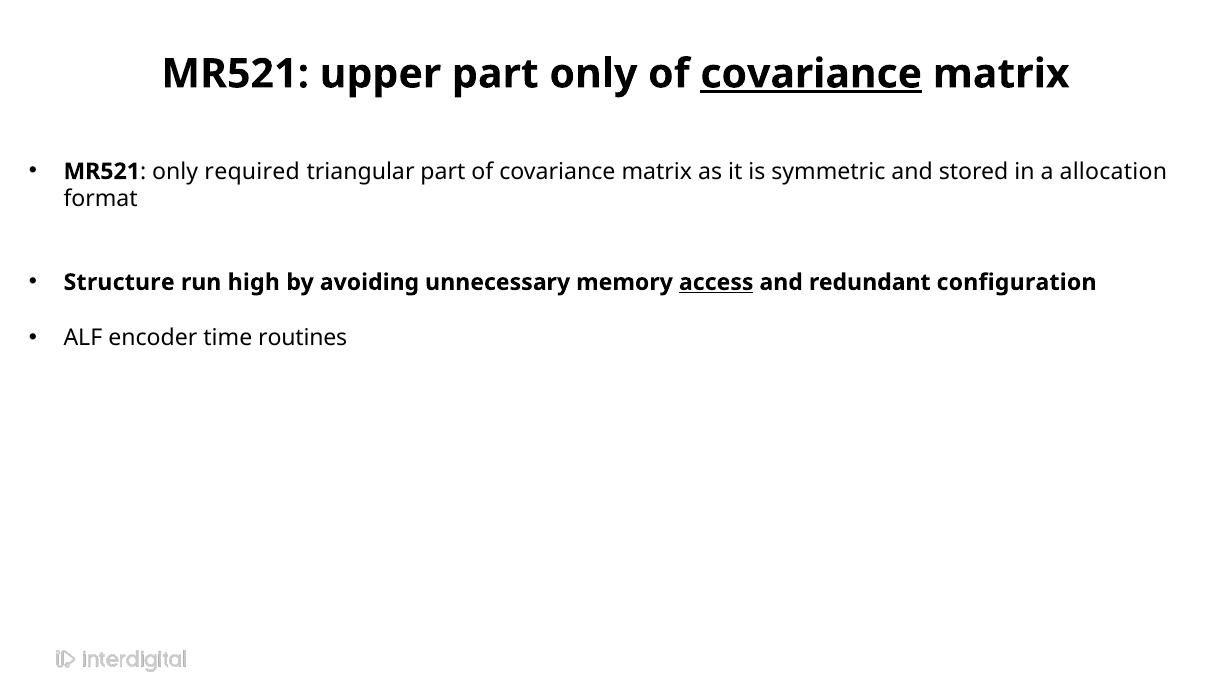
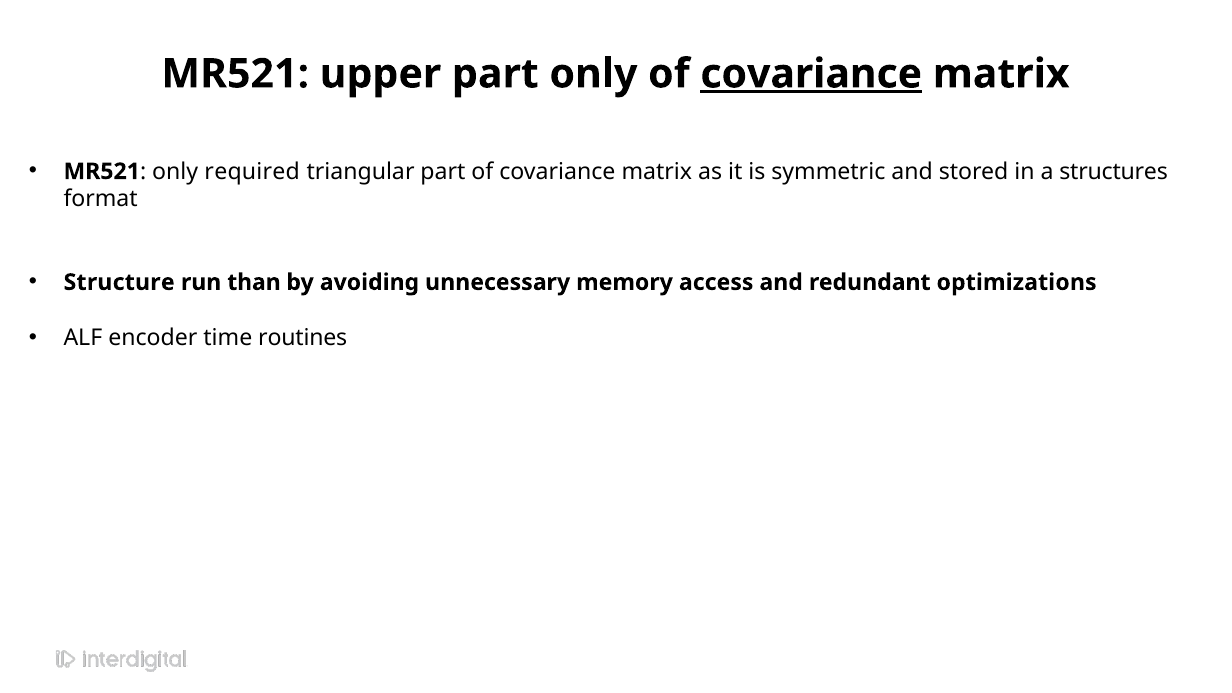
allocation: allocation -> structures (1114, 171)
high: high -> than (254, 282)
access underline: present -> none (716, 282)
configuration: configuration -> optimizations (1017, 282)
